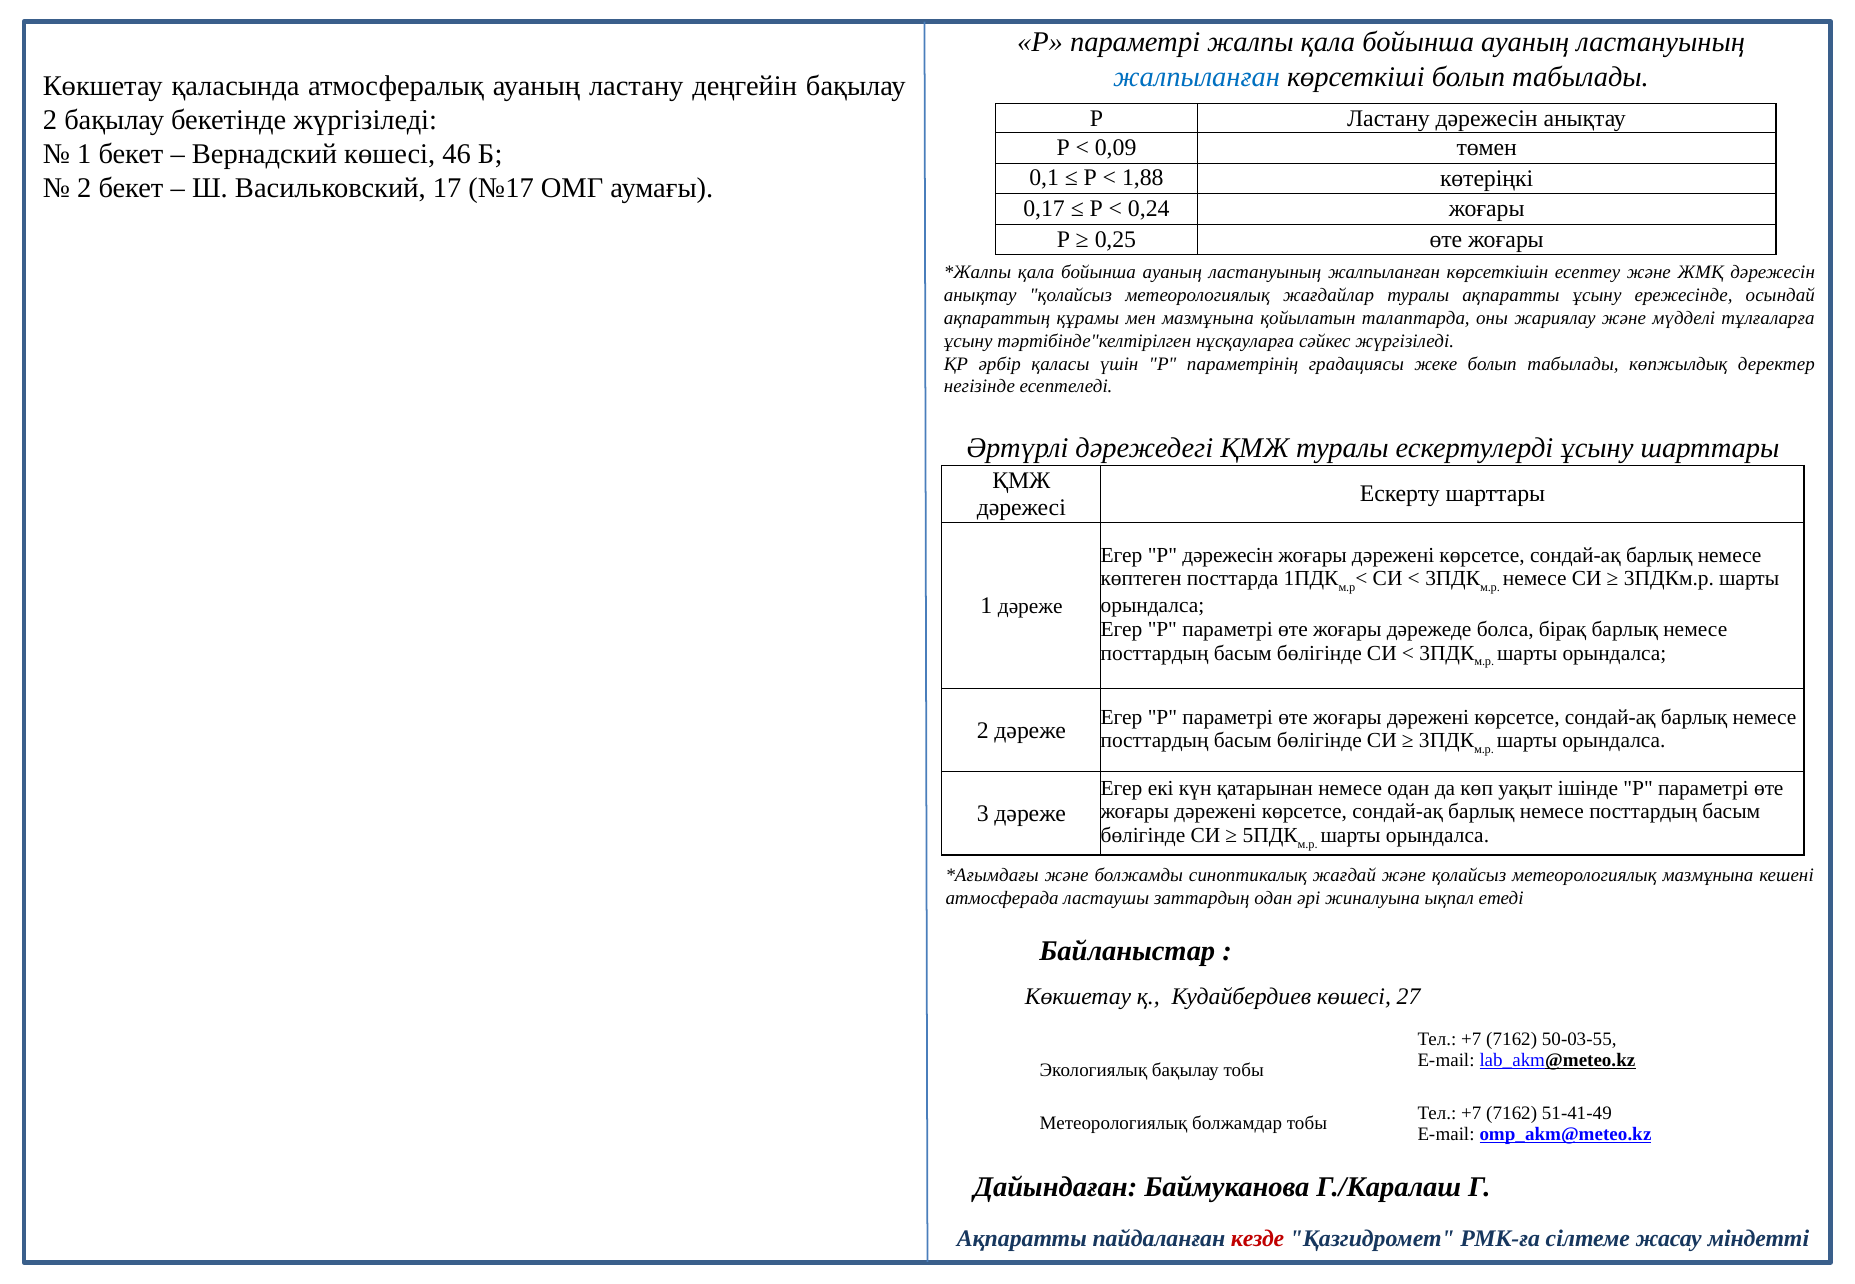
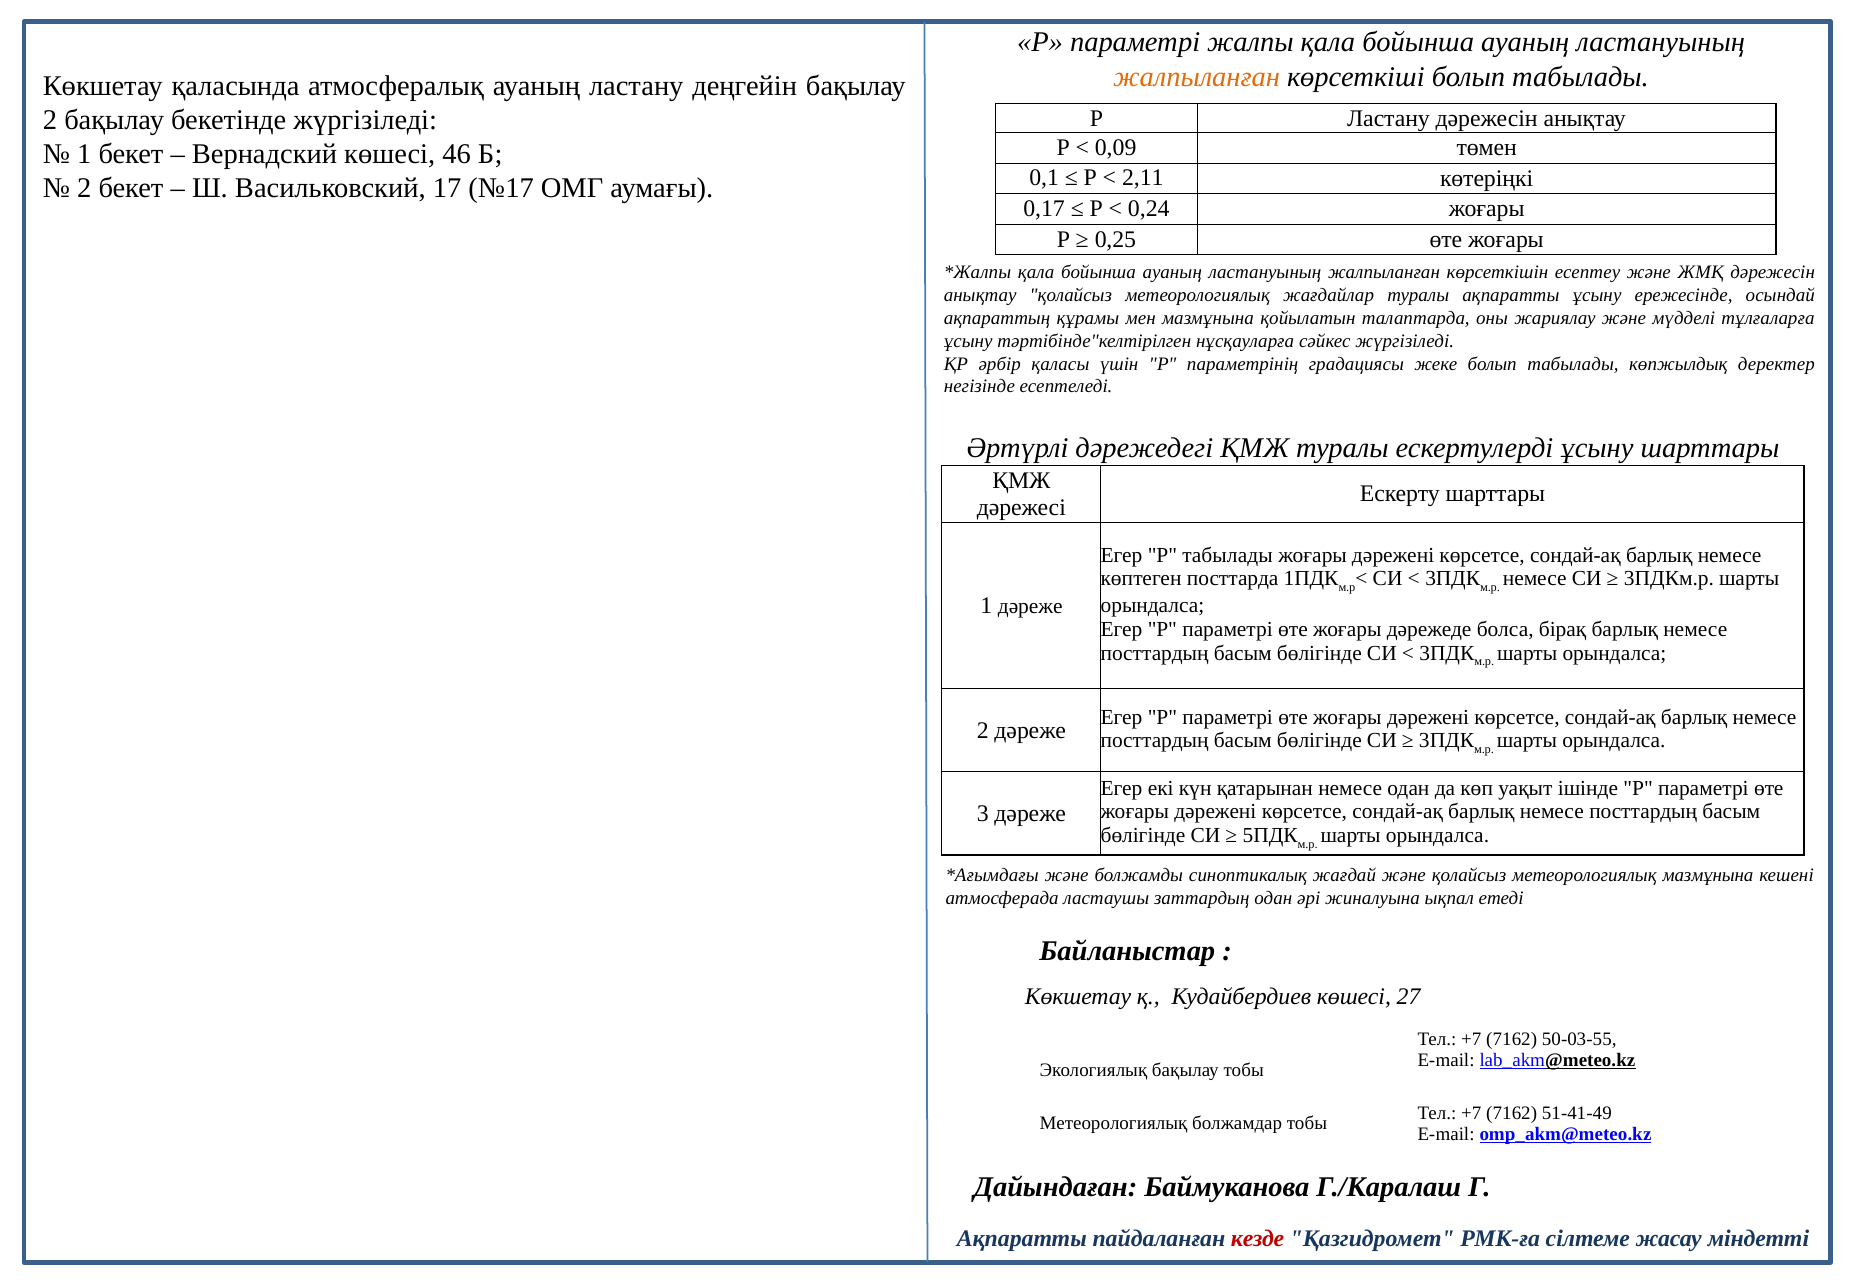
жалпыланған colour: blue -> orange (1197, 77)
1,88: 1,88 -> 2,11 (1143, 178)
Р дәрежесін: дәрежесін -> табылады (1228, 555)
